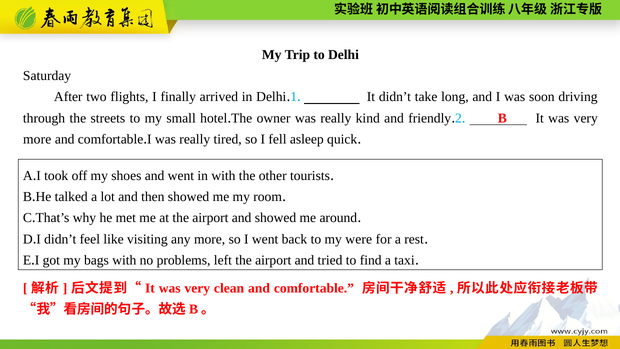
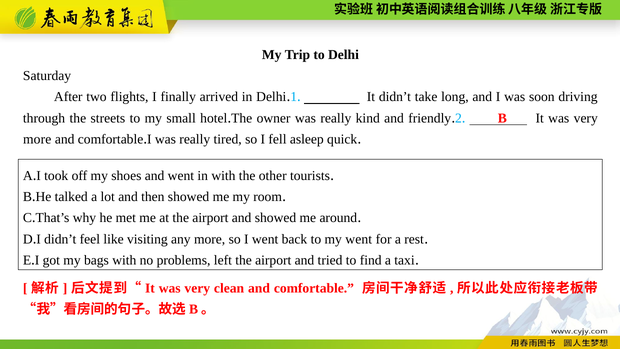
my were: were -> went (359, 239)
